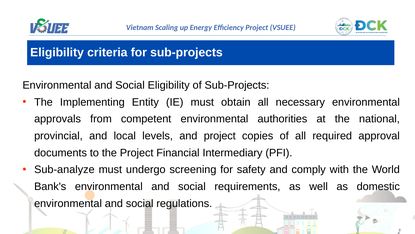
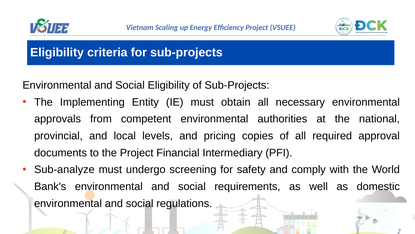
and project: project -> pricing (220, 136)
